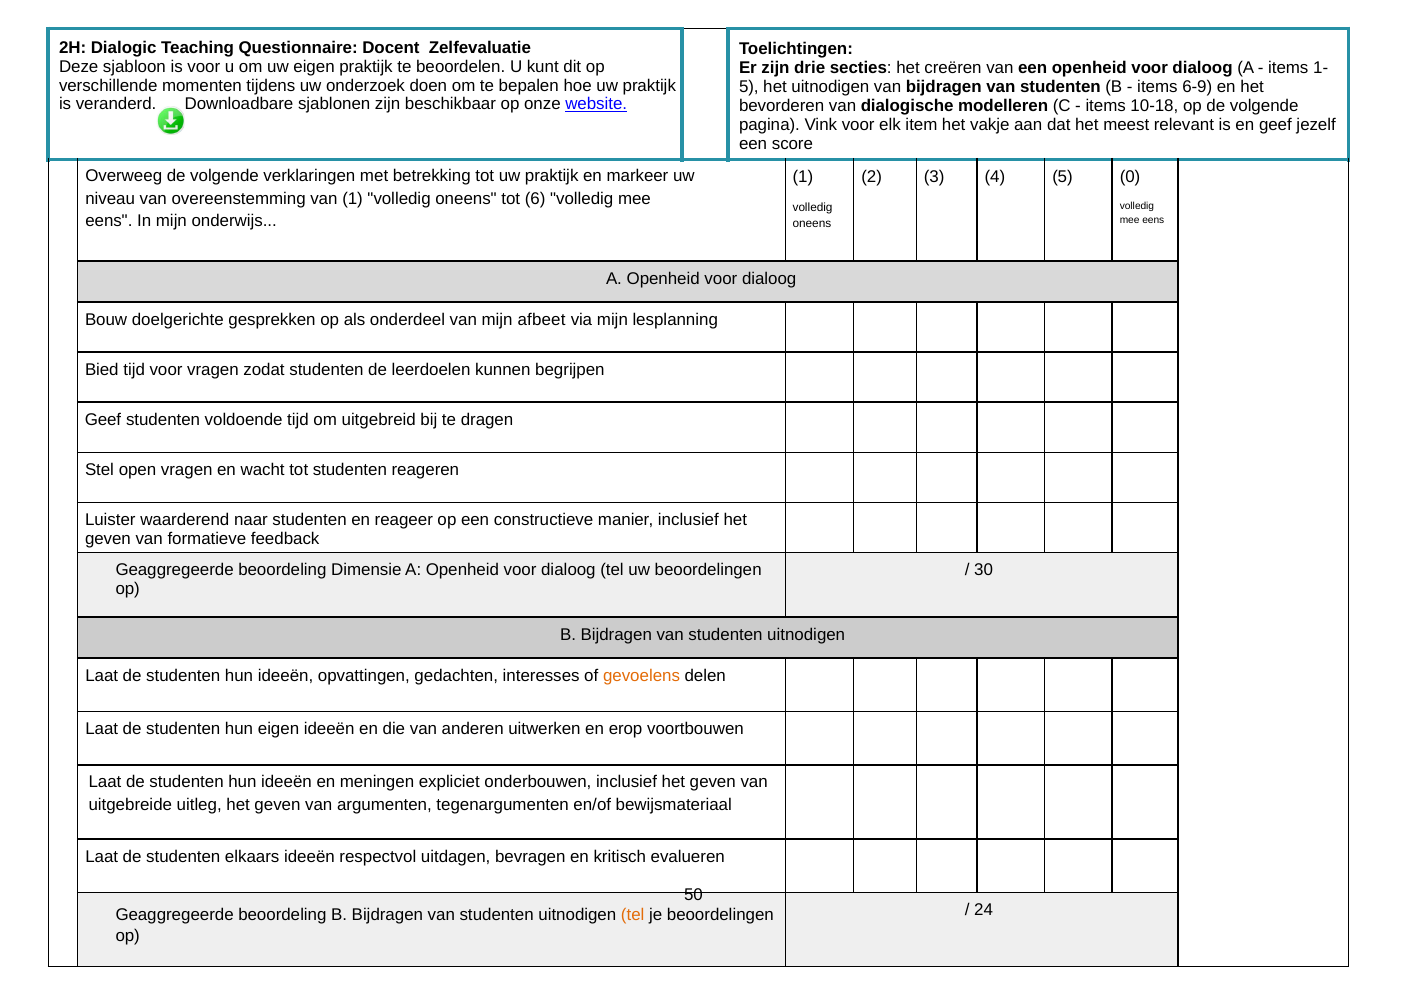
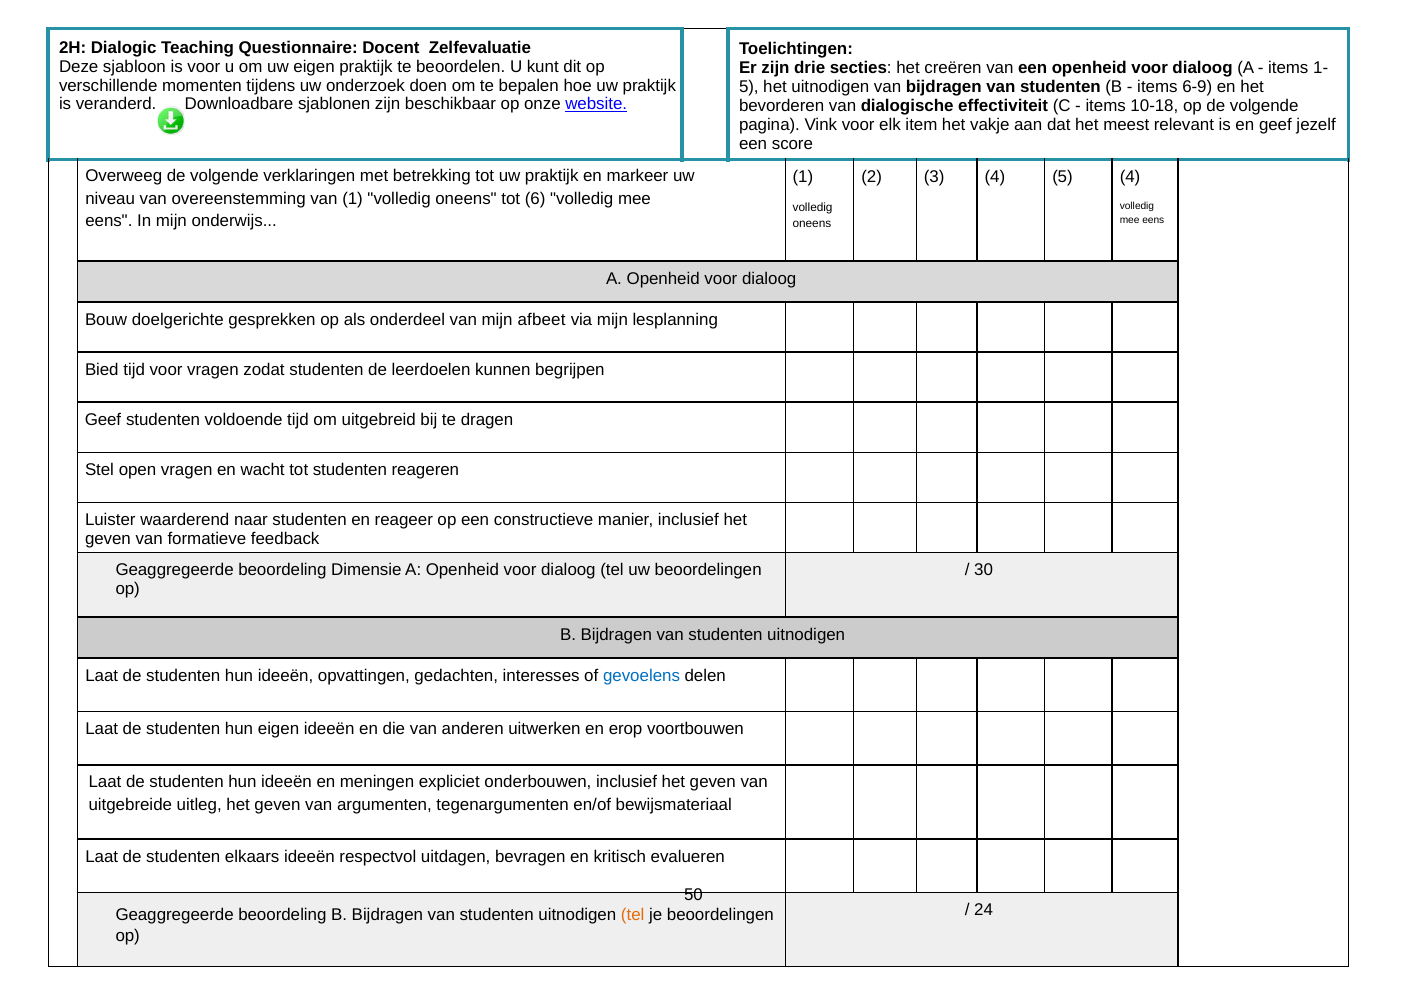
modelleren: modelleren -> effectiviteit (1003, 106)
5 0: 0 -> 4 (1130, 177)
gevoelens colour: orange -> blue (642, 676)
